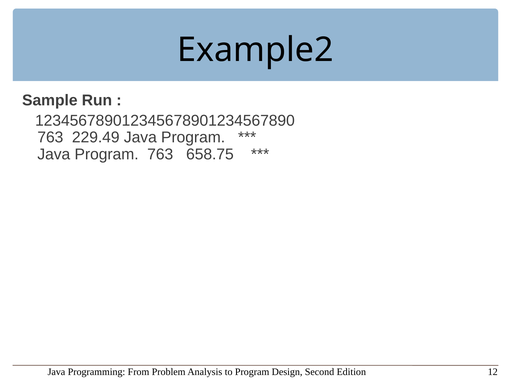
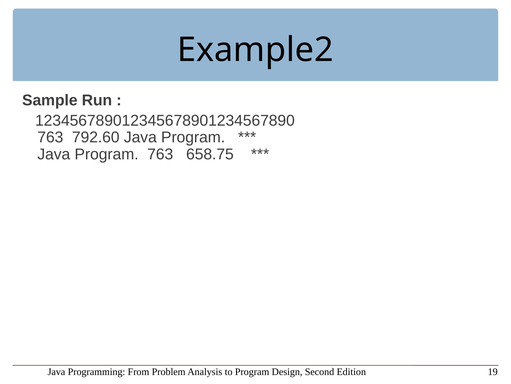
229.49: 229.49 -> 792.60 (96, 137)
12: 12 -> 19 (493, 371)
